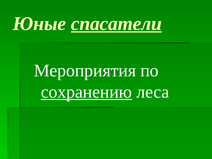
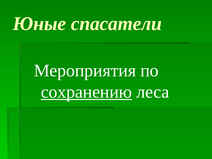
спасатели underline: present -> none (116, 24)
